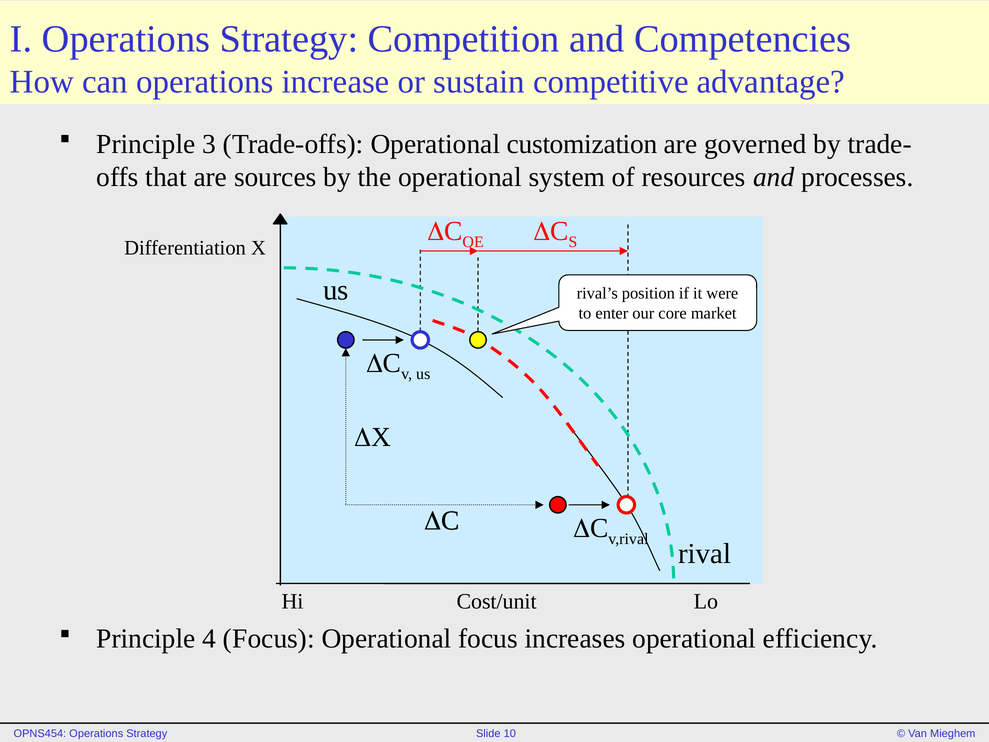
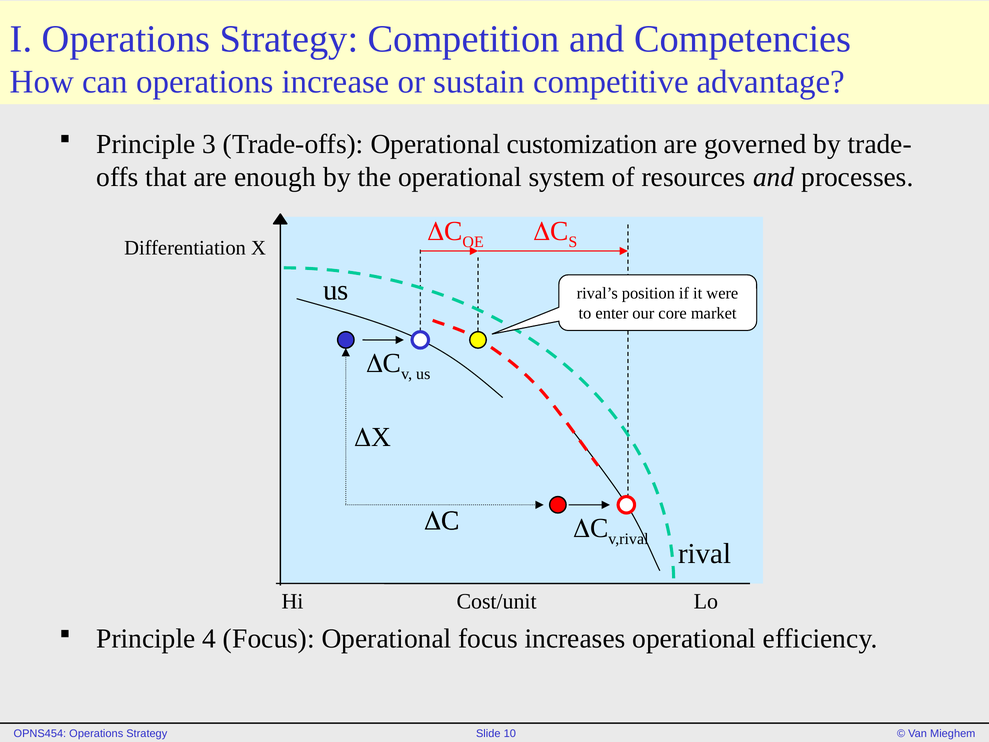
sources: sources -> enough (275, 177)
